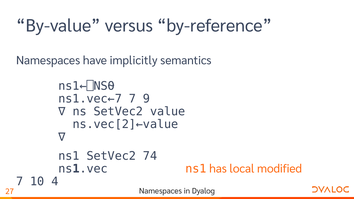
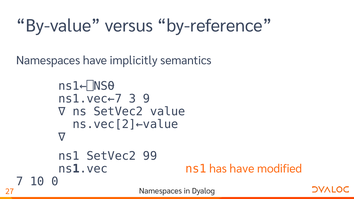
ns1.vec←7 7: 7 -> 3 (132, 99)
74: 74 -> 99 (150, 156)
has local: local -> have (242, 169)
4: 4 -> 0 (55, 182)
